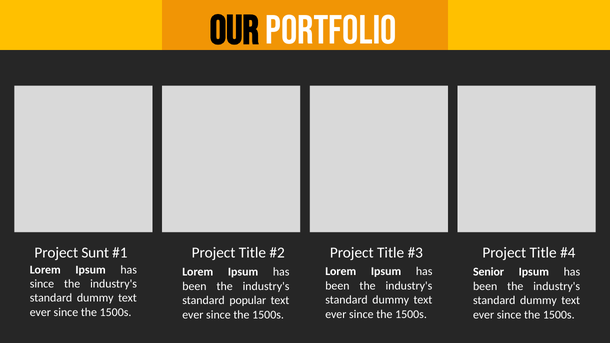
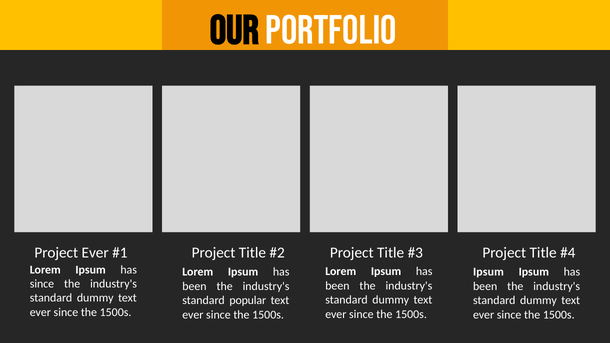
Project Sunt: Sunt -> Ever (95, 253)
Senior: Senior -> Ipsum (488, 272)
